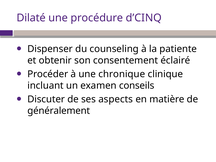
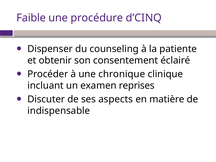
Dilaté: Dilaté -> Faible (31, 18)
conseils: conseils -> reprises (137, 86)
généralement: généralement -> indispensable (59, 111)
